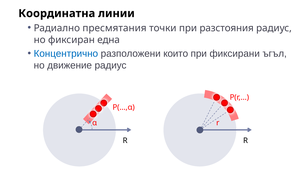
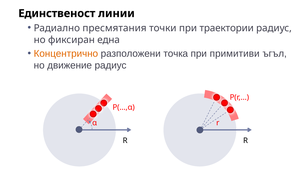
Координатна: Координатна -> Единственост (57, 13)
разстояния: разстояния -> траектории (227, 28)
Концентрично colour: blue -> orange (66, 54)
които: които -> точка (176, 54)
фиксирани: фиксирани -> примитиви (235, 54)
